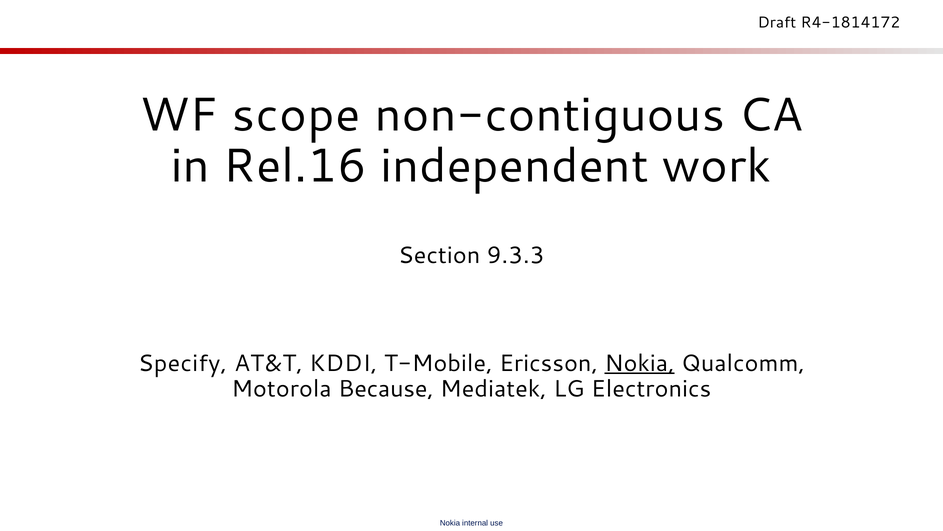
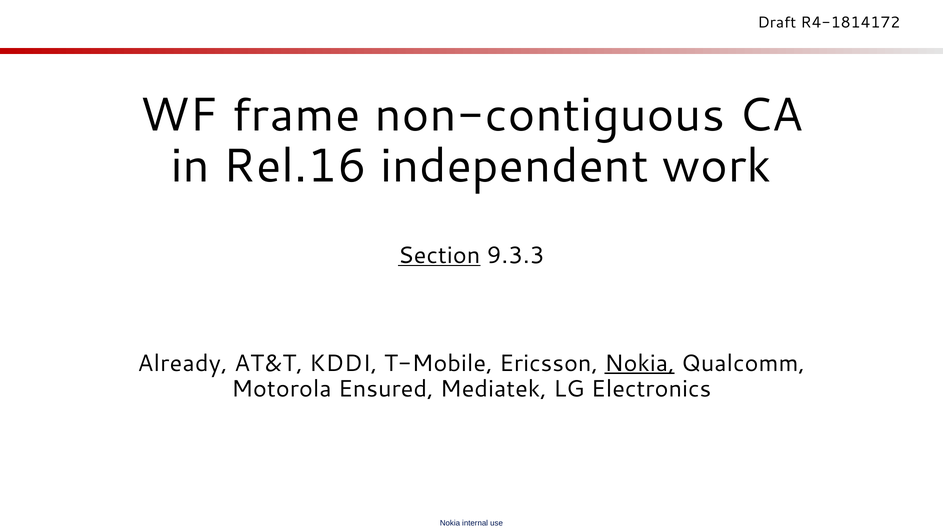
scope: scope -> frame (296, 115)
Section underline: none -> present (439, 255)
Specify: Specify -> Already (183, 363)
Because: Because -> Ensured (386, 388)
